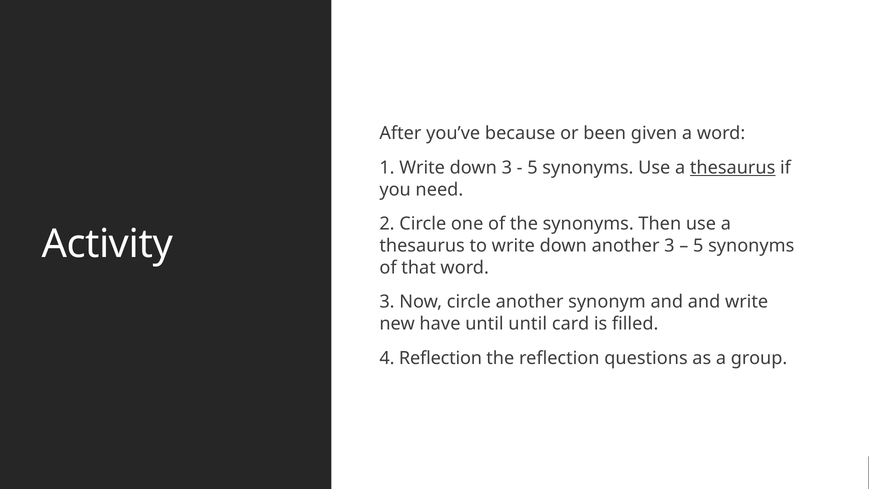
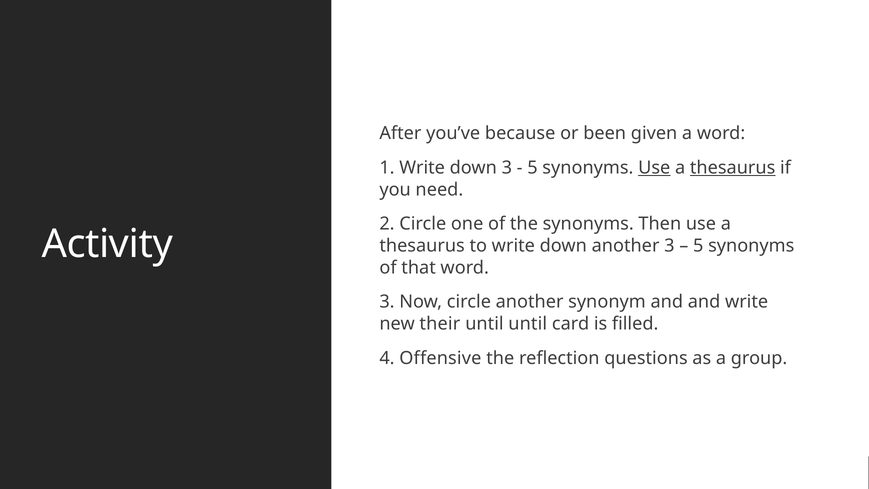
Use underline: none -> present (654, 168)
have: have -> their (440, 324)
4 Reflection: Reflection -> Offensive (440, 358)
